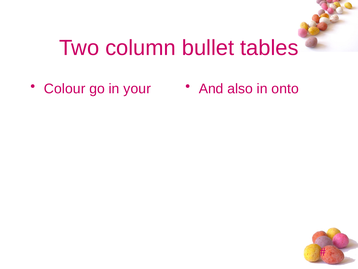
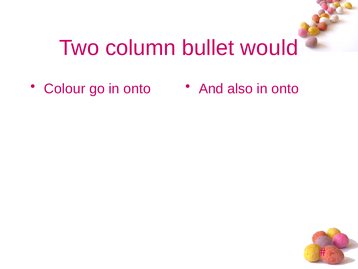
tables: tables -> would (269, 48)
go in your: your -> onto (137, 89)
